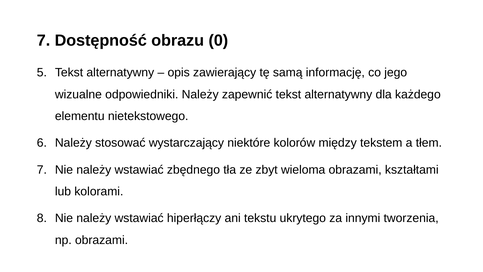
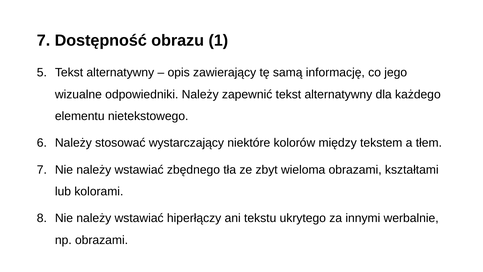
0: 0 -> 1 (218, 41)
tworzenia: tworzenia -> werbalnie (411, 218)
